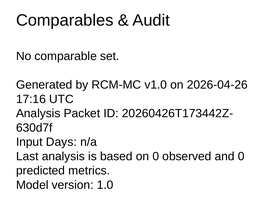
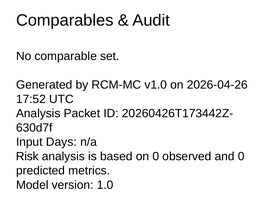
17:16: 17:16 -> 17:52 (31, 99)
Last: Last -> Risk (27, 156)
